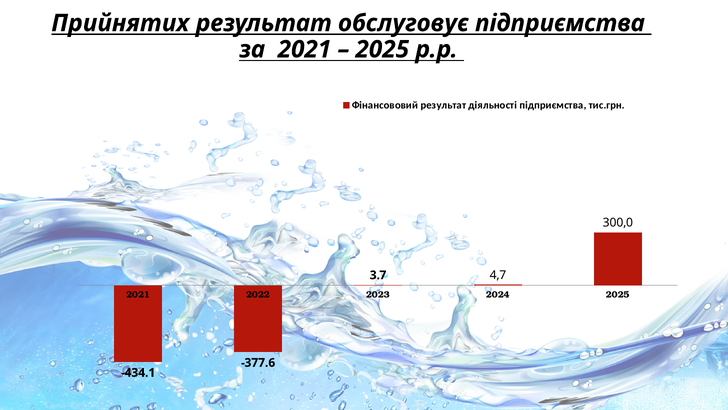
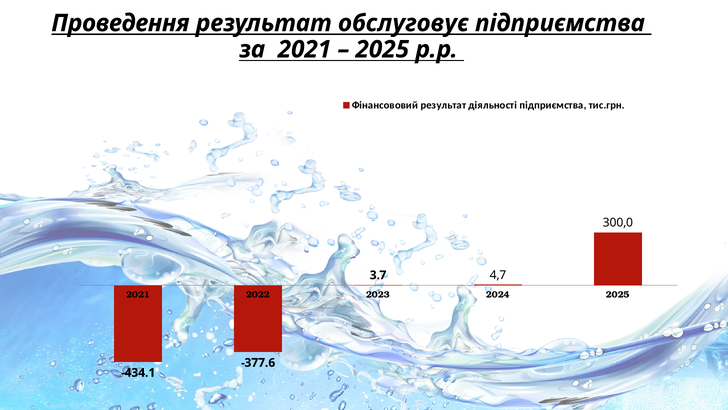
Прийнятих: Прийнятих -> Проведення (120, 23)
